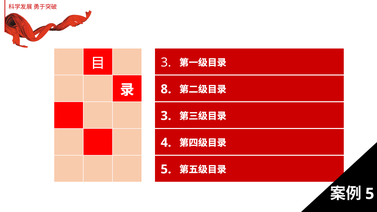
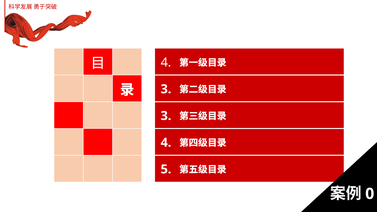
3: 3 -> 4 (166, 62)
8: 8 -> 3 (166, 89)
5: 5 -> 0 (370, 194)
